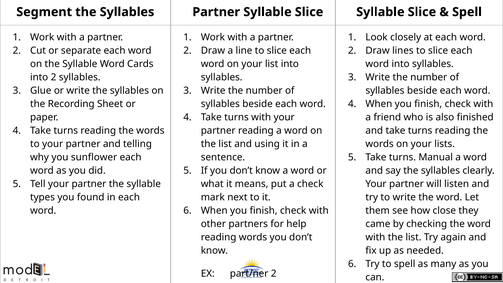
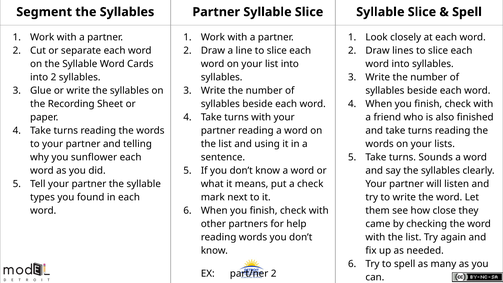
Manual: Manual -> Sounds (436, 157)
